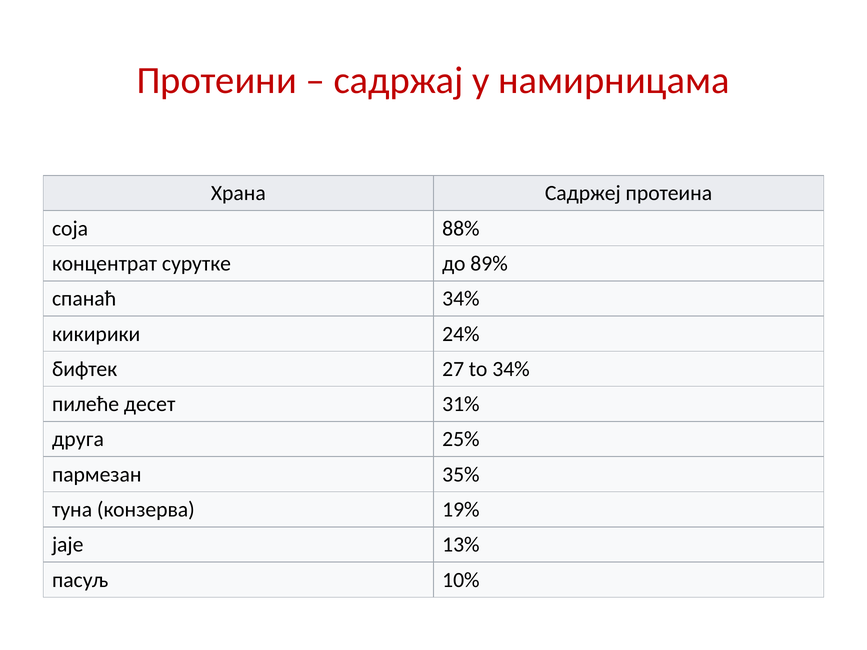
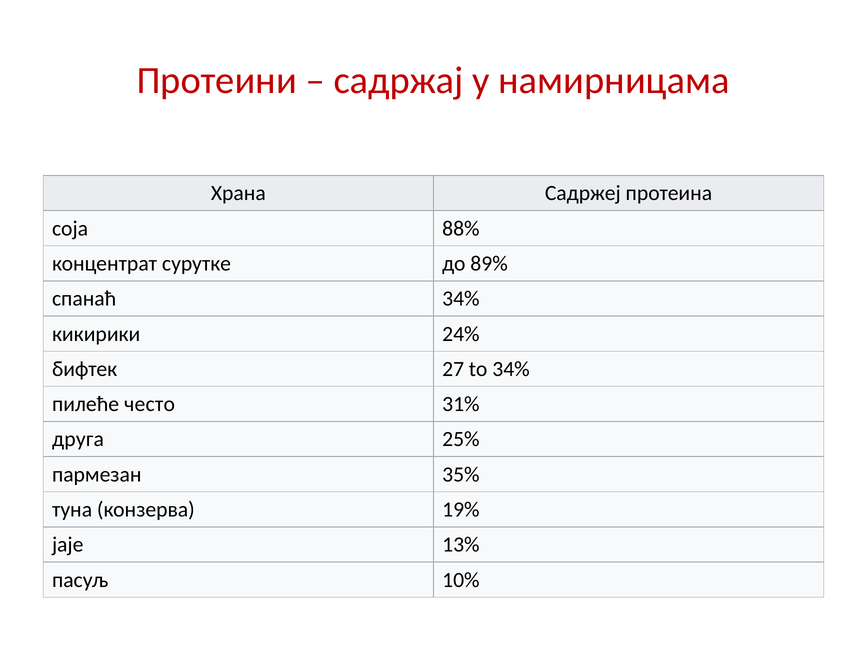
десет: десет -> често (150, 404)
